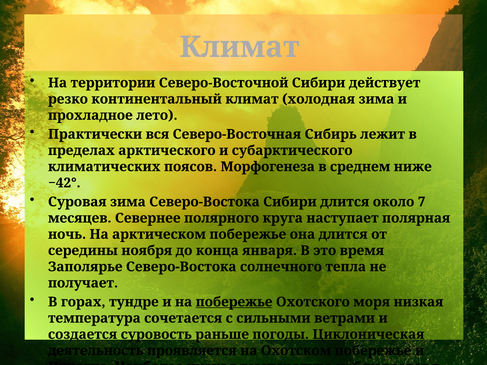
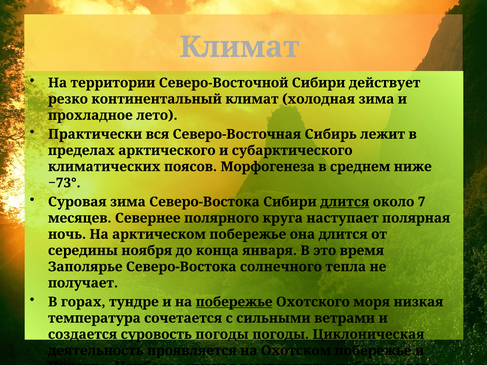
−42°: −42° -> −73° (64, 183)
длится underline: none -> present (345, 202)
суровость раньше: раньше -> погоды (222, 335)
